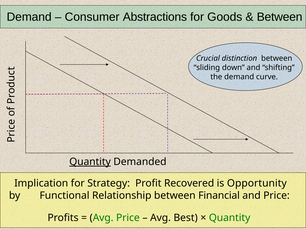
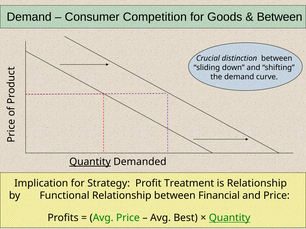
Abstractions: Abstractions -> Competition (155, 17)
Recovered: Recovered -> Treatment (189, 184)
is Opportunity: Opportunity -> Relationship (257, 184)
Quantity underline: none -> present (230, 218)
